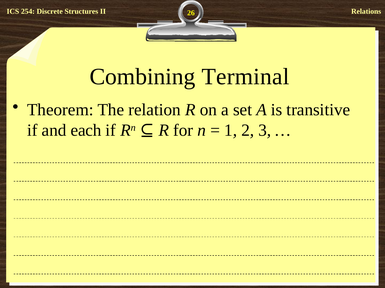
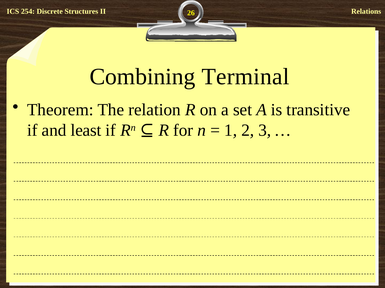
each: each -> least (86, 131)
